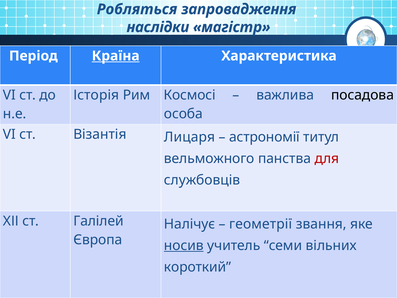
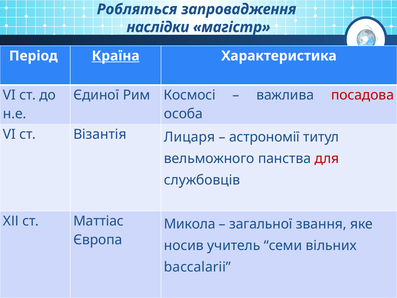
Історія: Історія -> Єдиної (96, 95)
посадова colour: black -> red (362, 95)
Галілей: Галілей -> Маттіас (99, 221)
Налічує: Налічує -> Микола (190, 224)
геометрії: геометрії -> загальної (261, 224)
носив underline: present -> none (184, 245)
короткий: короткий -> baccalarii (197, 267)
